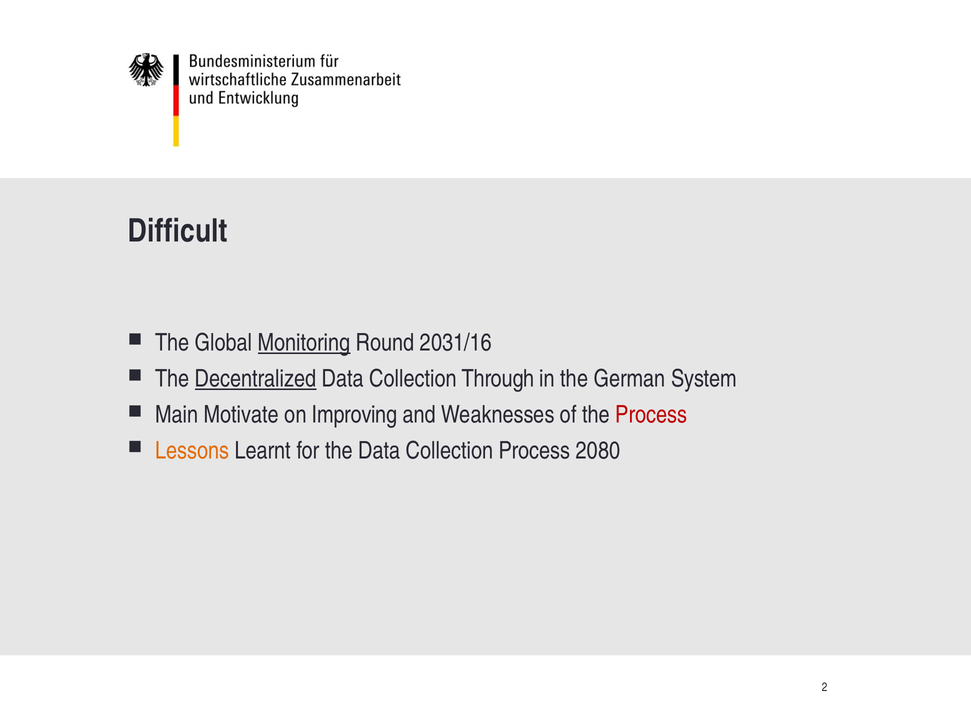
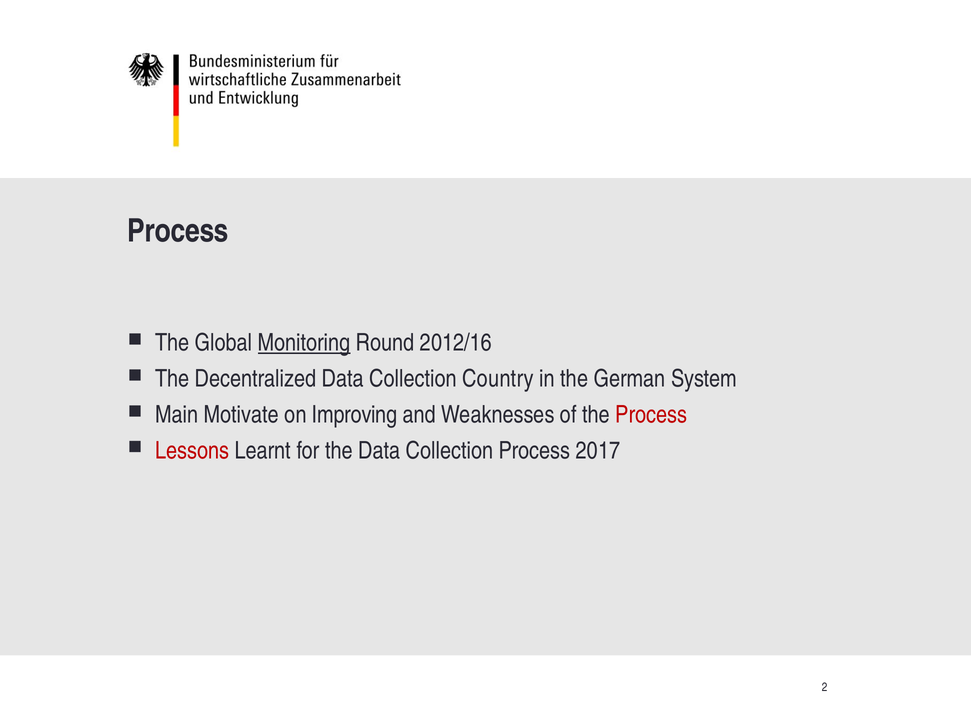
Difficult: Difficult -> Process (178, 231)
2031/16: 2031/16 -> 2012/16 (456, 343)
Decentralized underline: present -> none (256, 379)
Through: Through -> Country (498, 379)
Lessons colour: orange -> red (192, 451)
2080: 2080 -> 2017 (598, 451)
